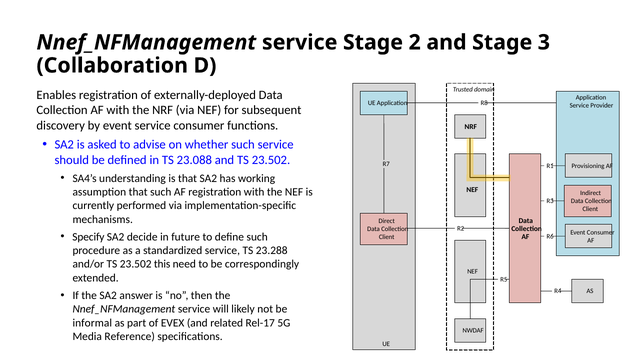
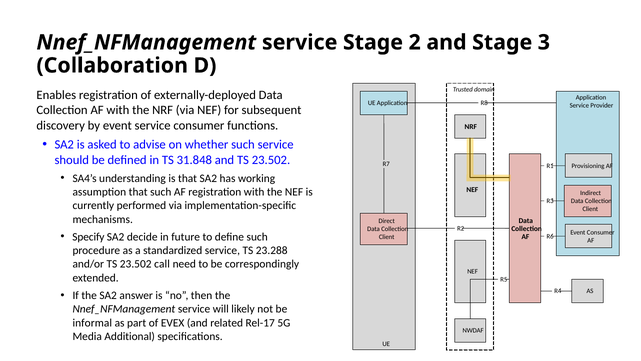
23.088: 23.088 -> 31.848 (194, 160)
this: this -> call (162, 264)
Reference: Reference -> Additional (130, 336)
